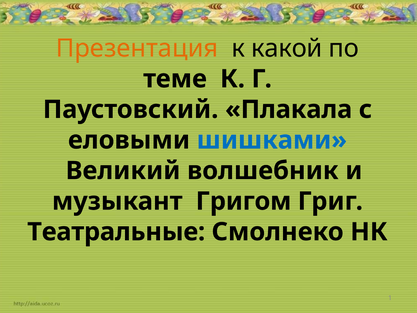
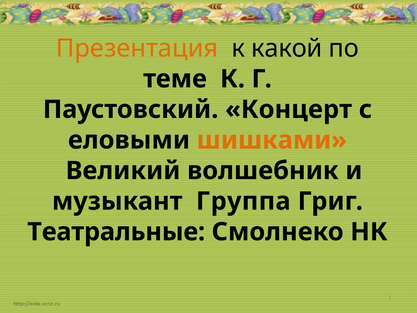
Плакала: Плакала -> Концерт (289, 109)
шишками colour: blue -> orange (272, 140)
Григом: Григом -> Группа (243, 201)
